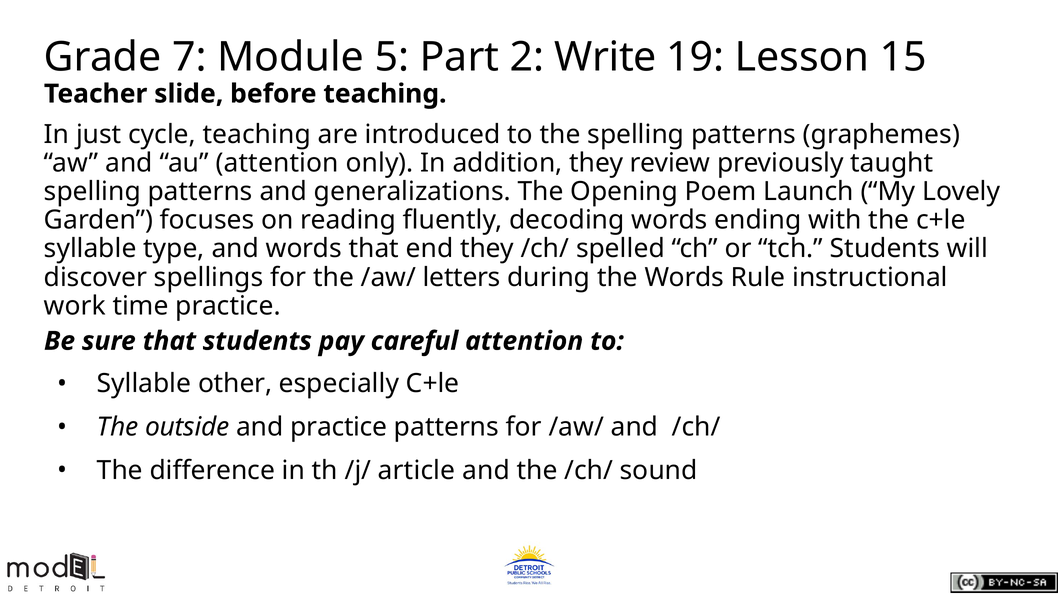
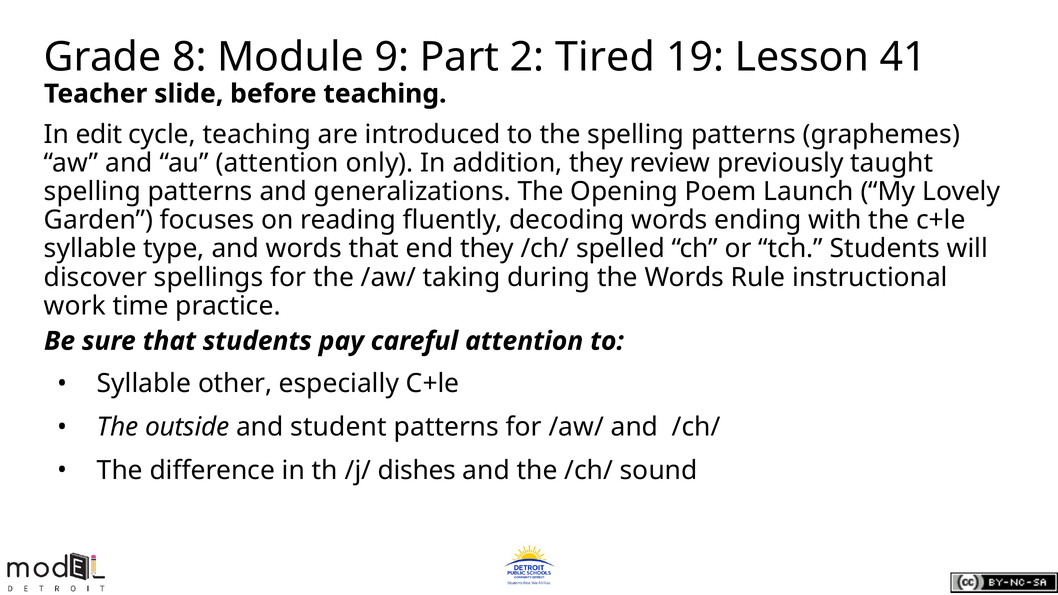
7: 7 -> 8 (189, 57)
5: 5 -> 9 (392, 57)
Write: Write -> Tired (605, 57)
15: 15 -> 41 (903, 57)
just: just -> edit (99, 134)
letters: letters -> taking (462, 277)
and practice: practice -> student (339, 427)
article: article -> dishes (417, 471)
